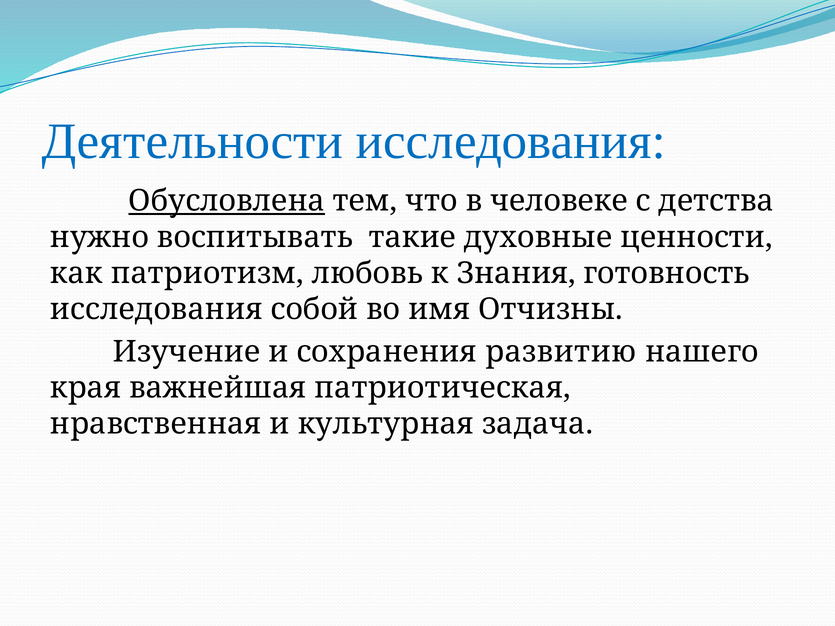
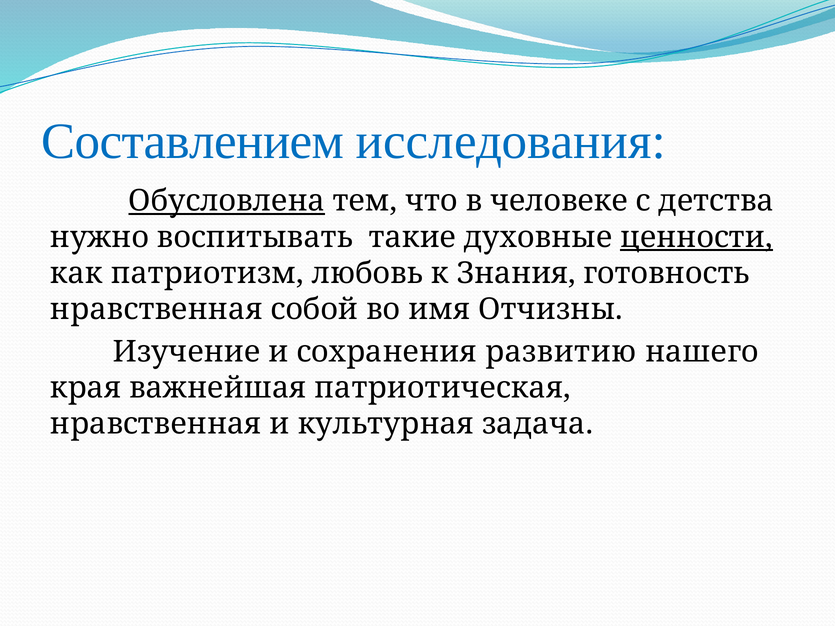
Деятельности: Деятельности -> Составлением (193, 142)
ценности underline: none -> present (696, 237)
исследования: исследования -> нравственная (156, 310)
